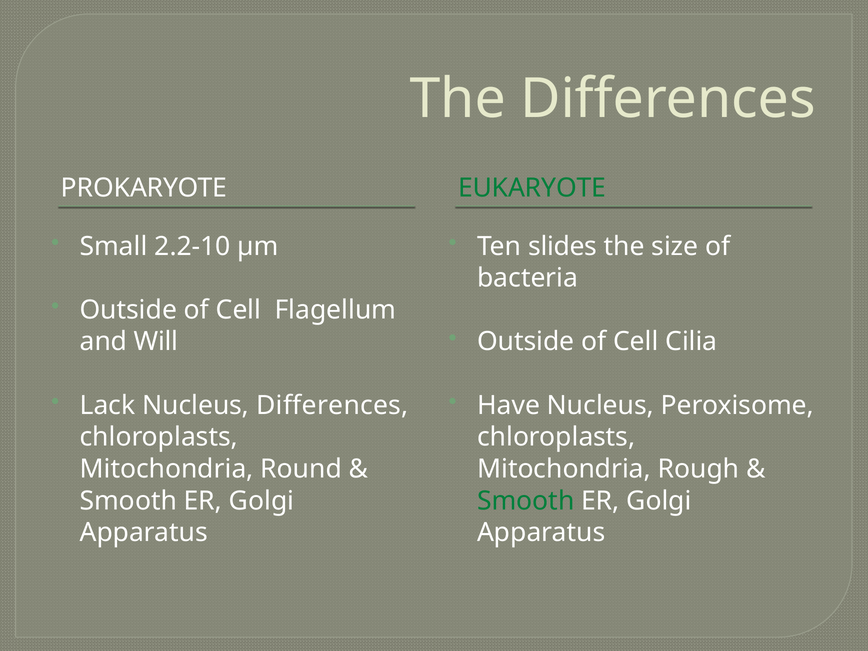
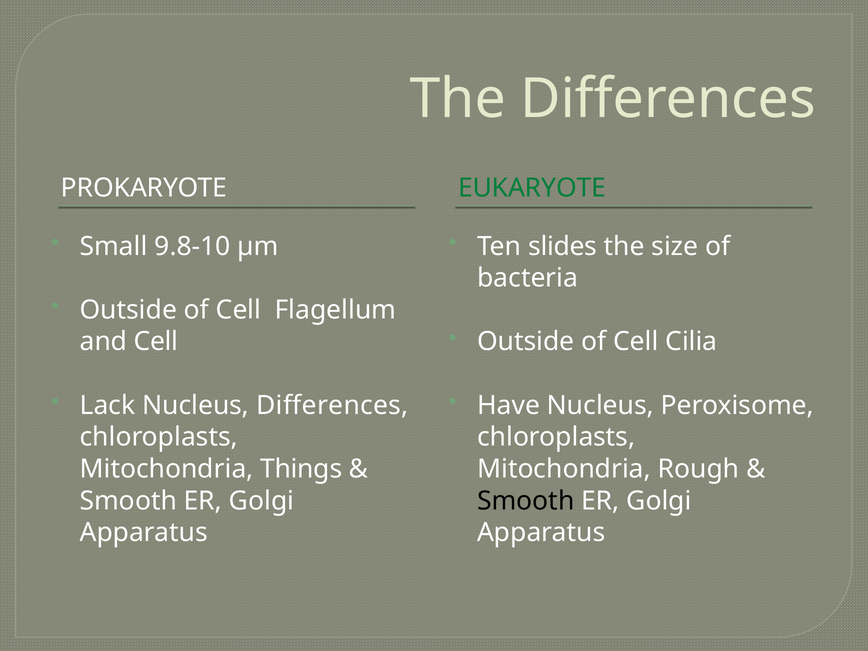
2.2-10: 2.2-10 -> 9.8-10 (192, 246)
and Will: Will -> Cell (156, 342)
Round: Round -> Things (301, 469)
Smooth colour: green -> black (526, 501)
